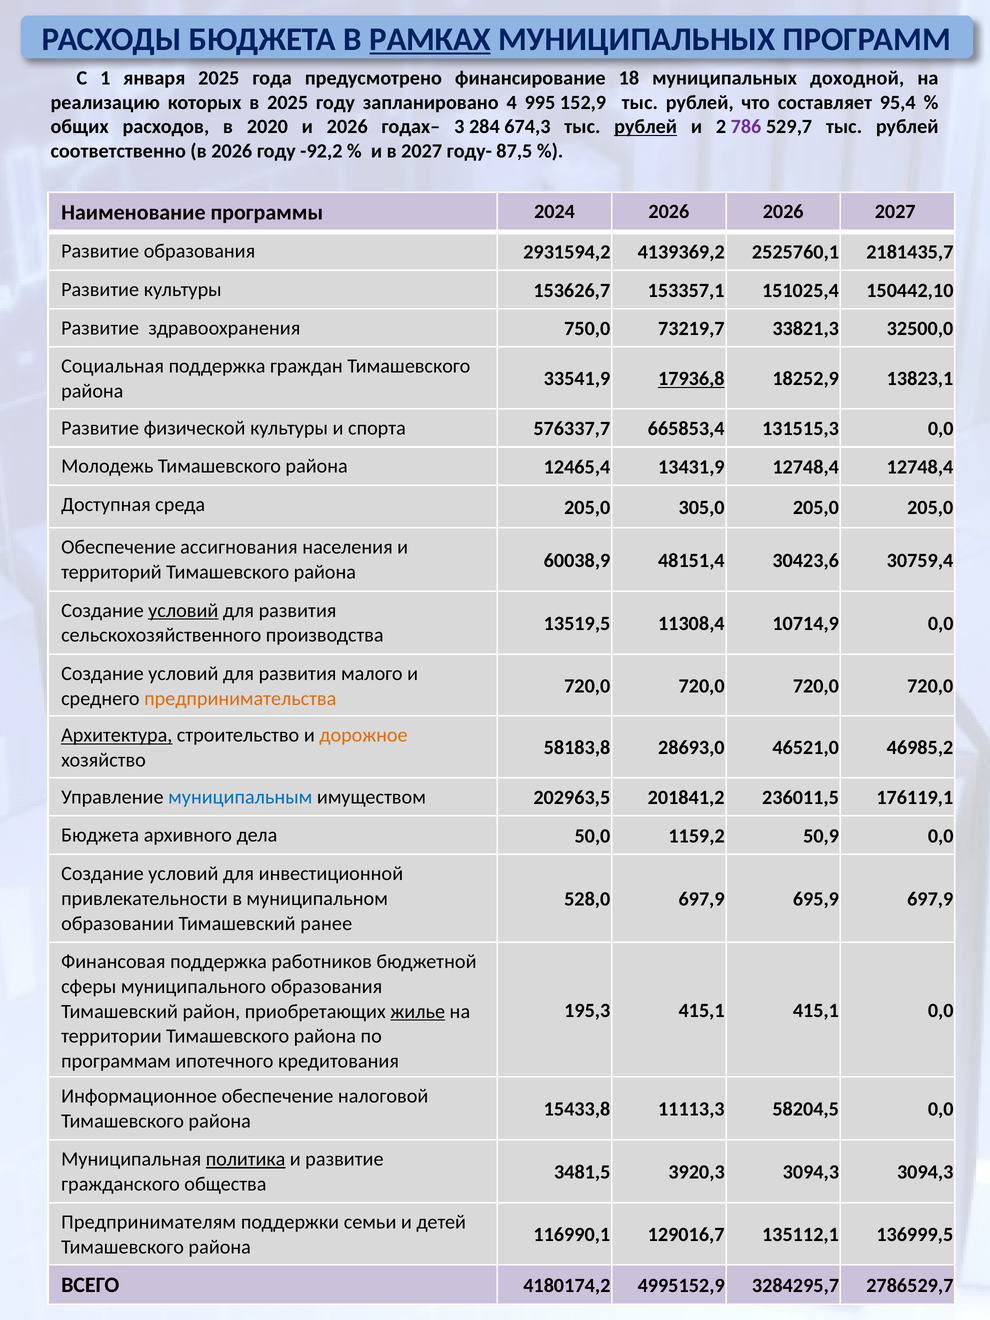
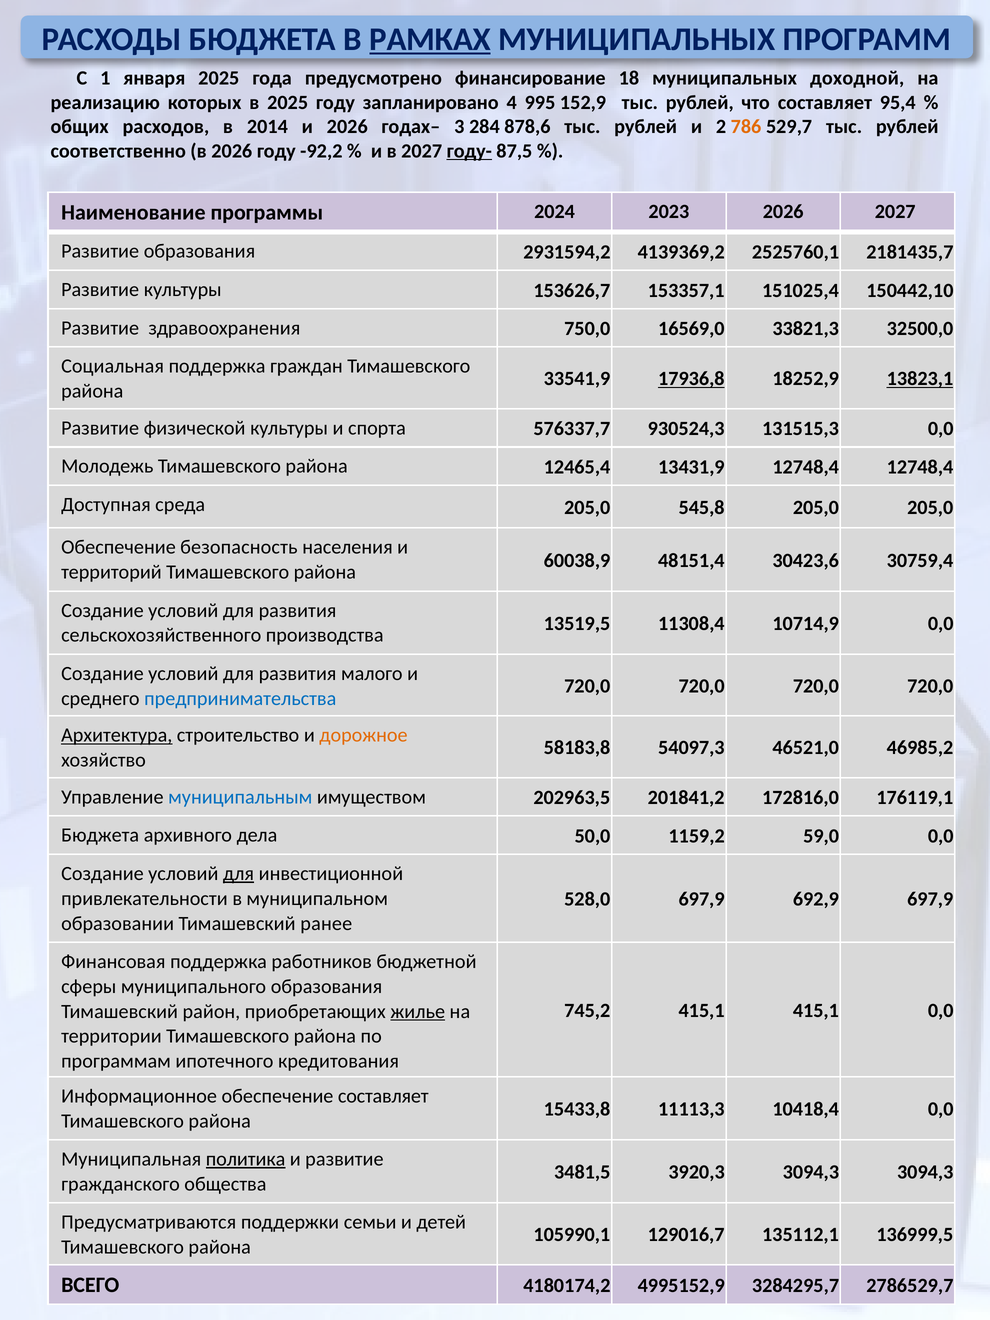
2020: 2020 -> 2014 (267, 127)
674,3: 674,3 -> 878,6 (527, 127)
рублей underline: present -> none (646, 127)
786 colour: purple -> orange (746, 127)
году- underline: none -> present (469, 151)
2024 2026: 2026 -> 2023 (669, 212)
73219,7: 73219,7 -> 16569,0 (691, 329)
13823,1 underline: none -> present (920, 379)
665853,4: 665853,4 -> 930524,3 (686, 429)
305,0: 305,0 -> 545,8 (702, 508)
ассигнования: ассигнования -> безопасность (239, 547)
условий underline: present -> none (183, 610)
предпринимательства colour: orange -> blue (240, 698)
28693,0: 28693,0 -> 54097,3 (691, 748)
236011,5: 236011,5 -> 172816,0 (800, 798)
50,9: 50,9 -> 59,0 (821, 836)
для underline: none -> present (238, 874)
695,9: 695,9 -> 692,9 (816, 899)
195,3: 195,3 -> 745,2 (587, 1010)
обеспечение налоговой: налоговой -> составляет (383, 1096)
58204,5: 58204,5 -> 10418,4 (806, 1109)
Предпринимателям: Предпринимателям -> Предусматриваются (149, 1222)
116990,1: 116990,1 -> 105990,1 (572, 1235)
